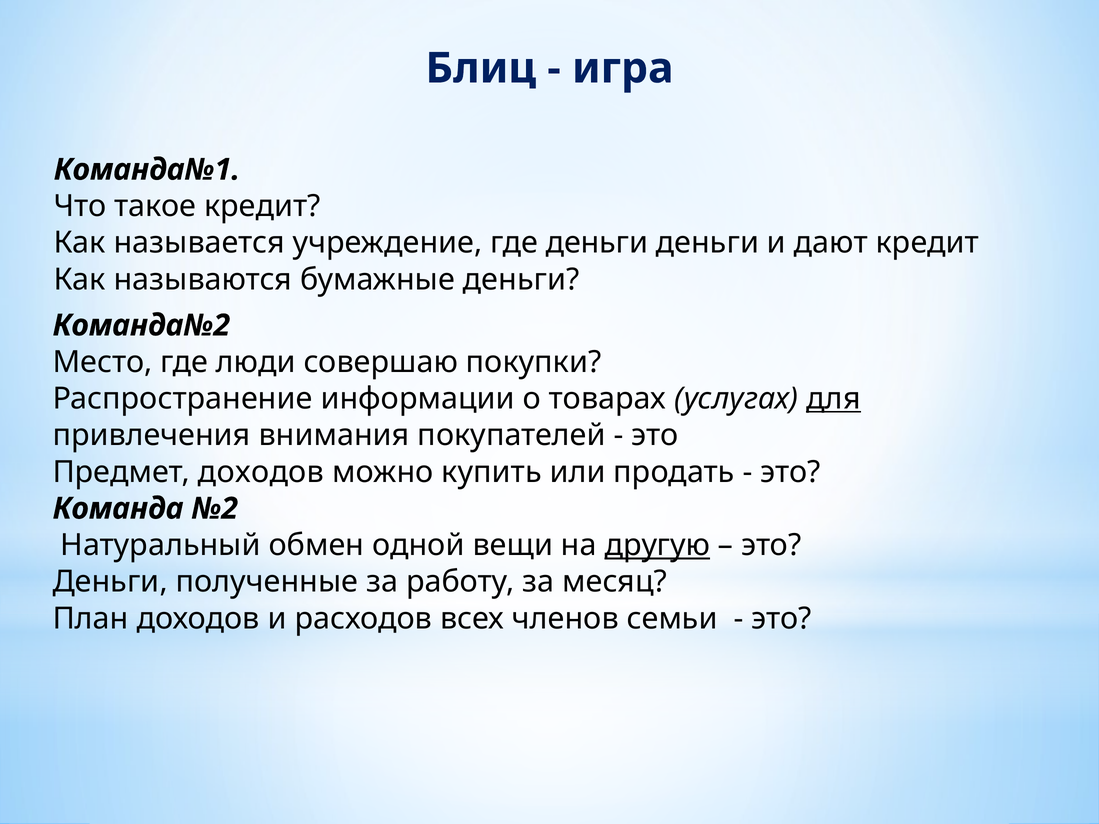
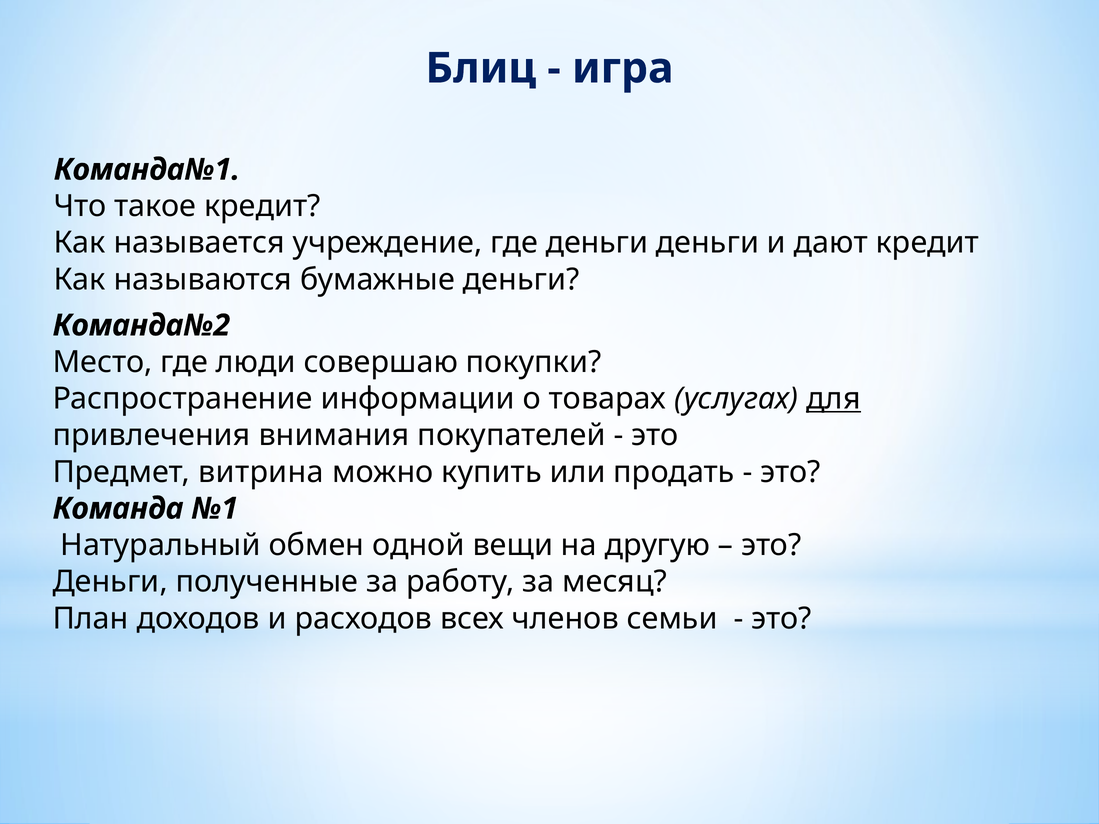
Предмет доходов: доходов -> витрина (261, 472)
№2: №2 -> №1 (215, 509)
другую underline: present -> none (657, 545)
